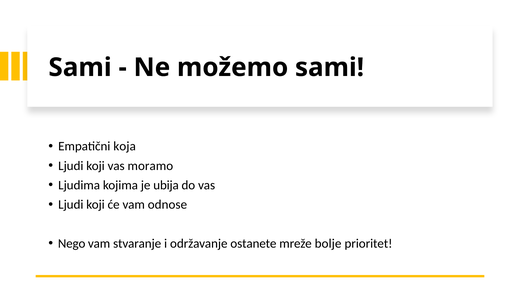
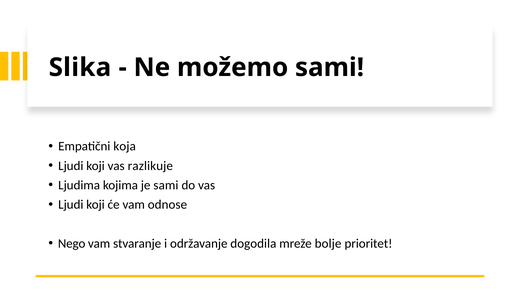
Sami: Sami -> Slika (80, 68)
moramo: moramo -> razlikuje (150, 166)
je ubija: ubija -> sami (166, 186)
ostanete: ostanete -> dogodila (253, 244)
